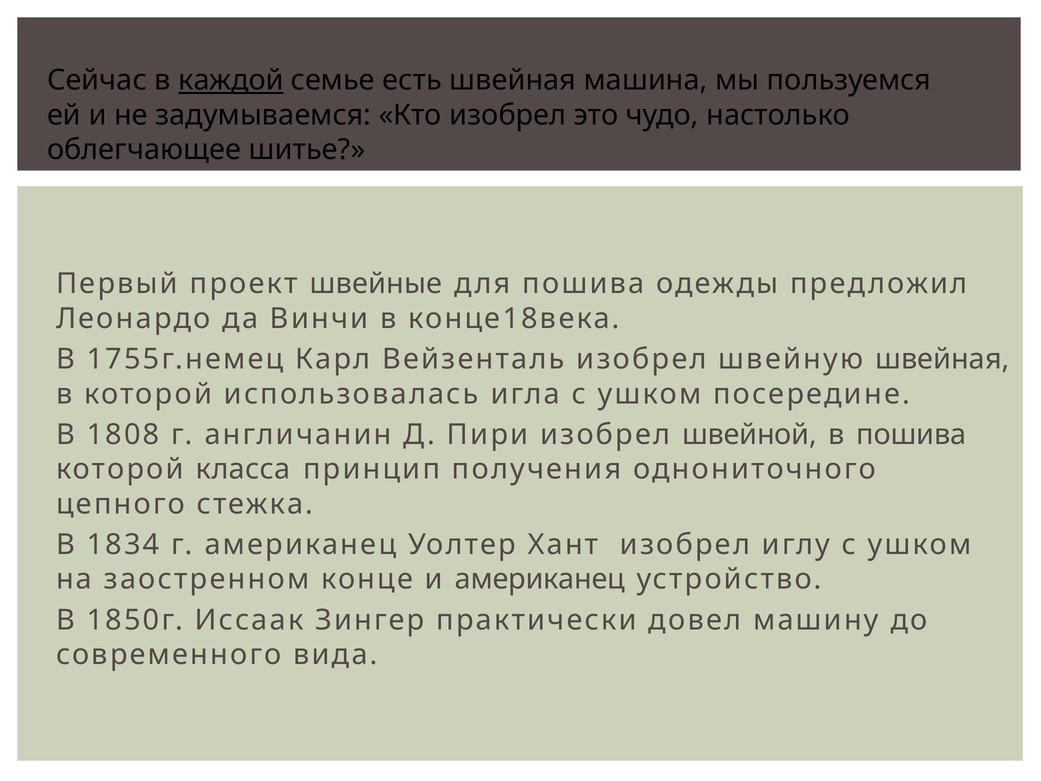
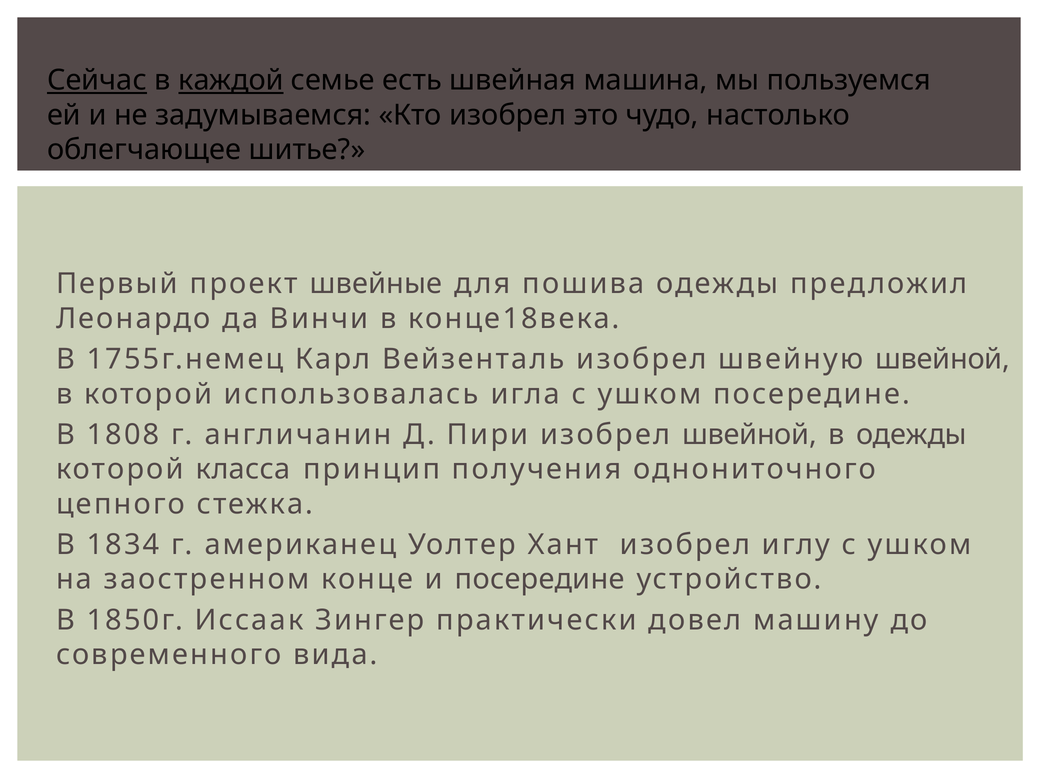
Сейчас underline: none -> present (97, 80)
швейную швейная: швейная -> швейной (942, 359)
в пошива: пошива -> одежды (911, 434)
и американец: американец -> посередине (540, 579)
